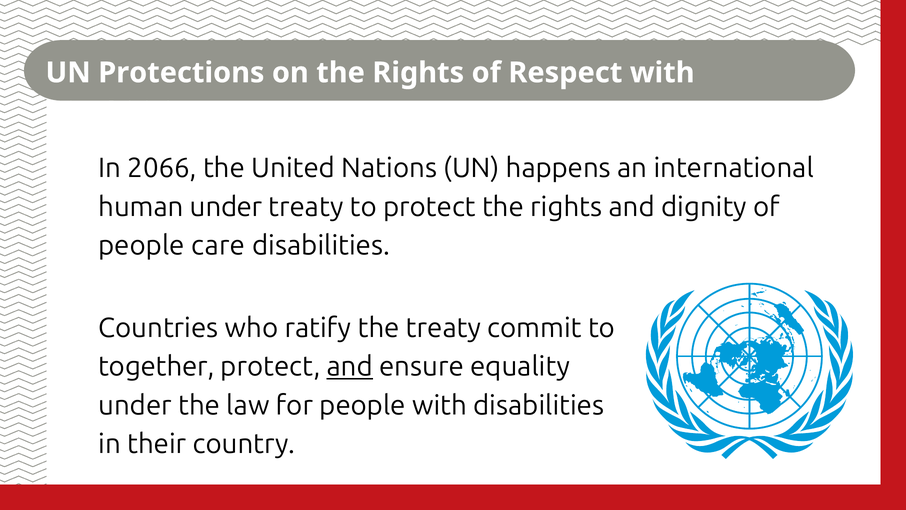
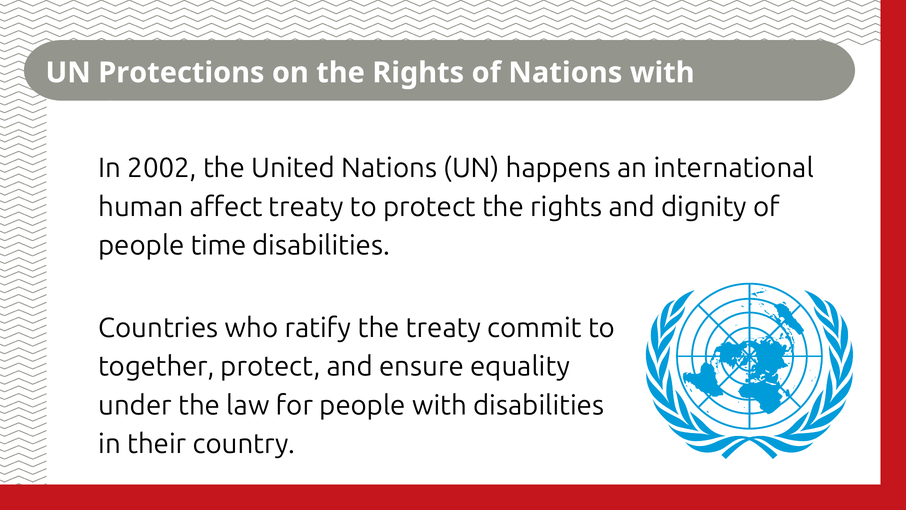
of Respect: Respect -> Nations (565, 73)
2066: 2066 -> 2002 (162, 168)
human under: under -> affect (226, 207)
care: care -> time (219, 246)
and underline: present -> none (350, 366)
